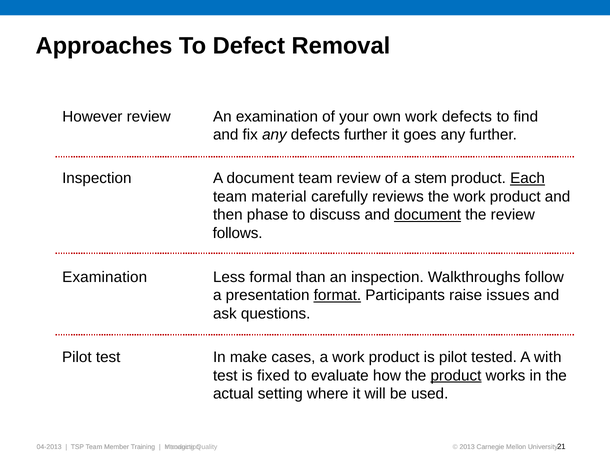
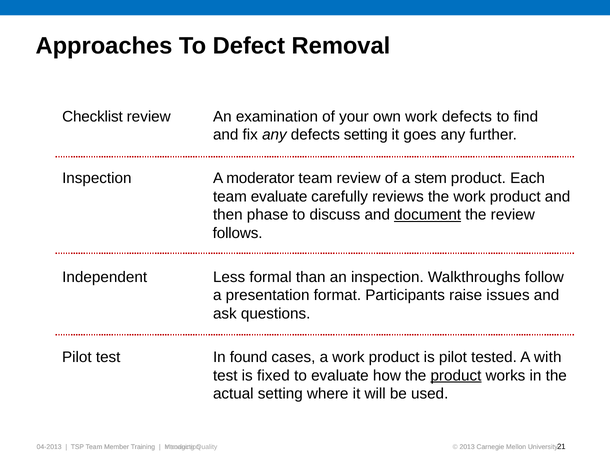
However: However -> Checklist (92, 116)
defects further: further -> setting (366, 135)
A document: document -> moderator (260, 178)
Each underline: present -> none (528, 178)
team material: material -> evaluate (279, 196)
Examination: Examination -> Independent (105, 277)
format underline: present -> none (337, 295)
make: make -> found (249, 357)
